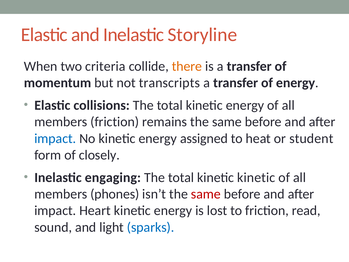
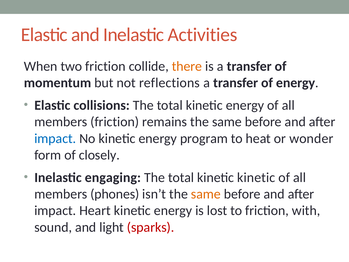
Storyline: Storyline -> Activities (202, 35)
two criteria: criteria -> friction (105, 66)
transcripts: transcripts -> reflections (169, 83)
assigned: assigned -> program (204, 138)
student: student -> wonder (311, 138)
same colour: red -> orange (206, 194)
read: read -> with (306, 210)
sparks colour: blue -> red (151, 227)
